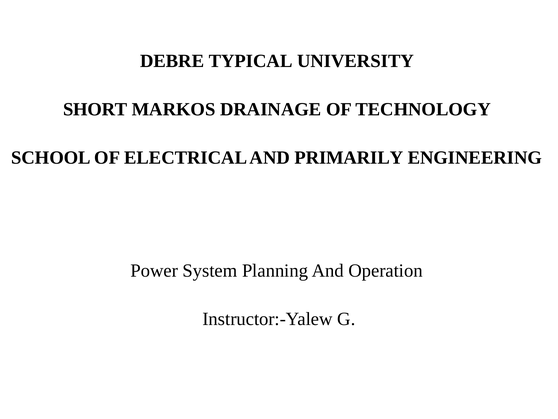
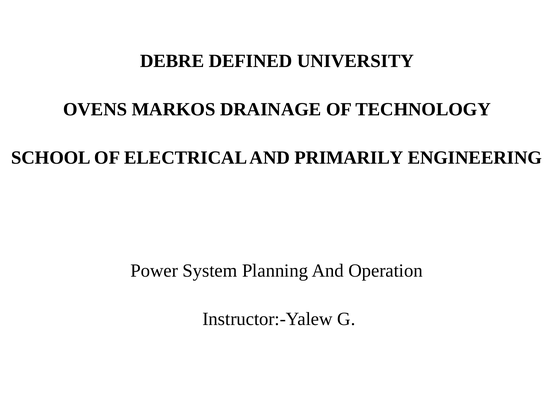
TYPICAL: TYPICAL -> DEFINED (251, 61)
SHORT: SHORT -> OVENS (95, 109)
